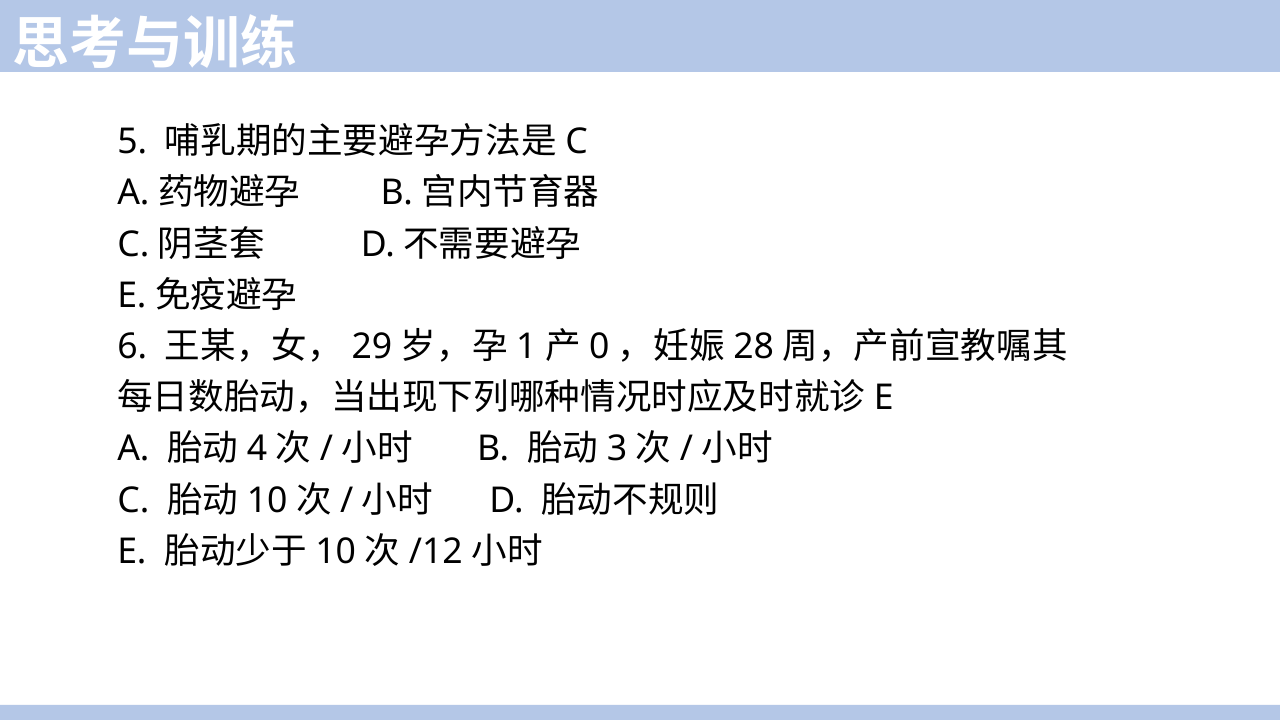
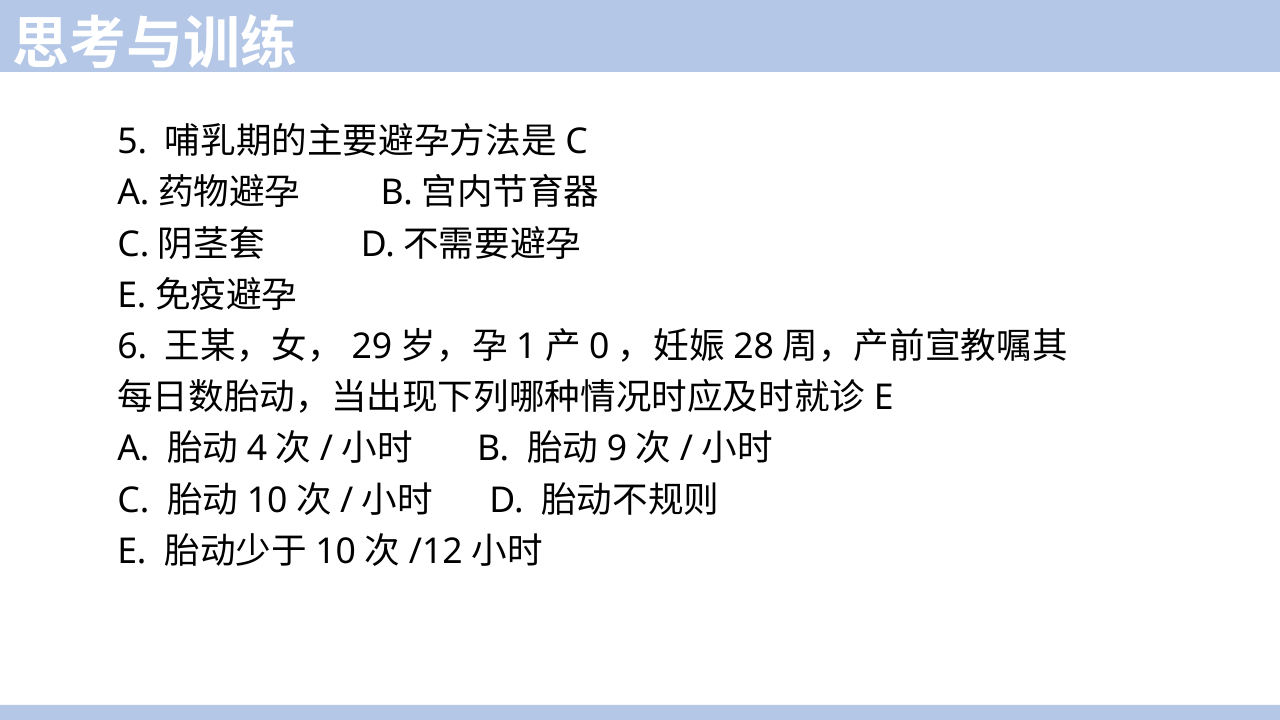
3: 3 -> 9 (617, 449)
